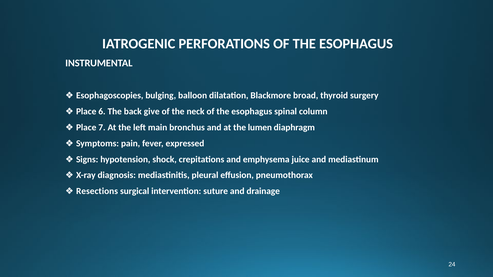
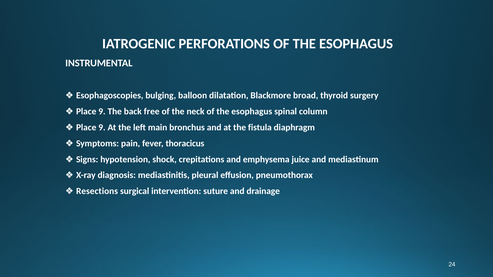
6: 6 -> 9 (102, 112)
give: give -> free (152, 112)
7: 7 -> 9 (102, 128)
lumen: lumen -> fistula (260, 128)
expressed: expressed -> thoracicus (185, 144)
